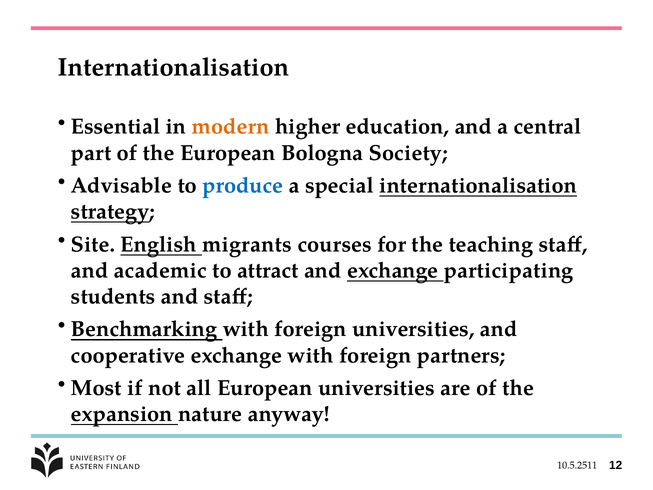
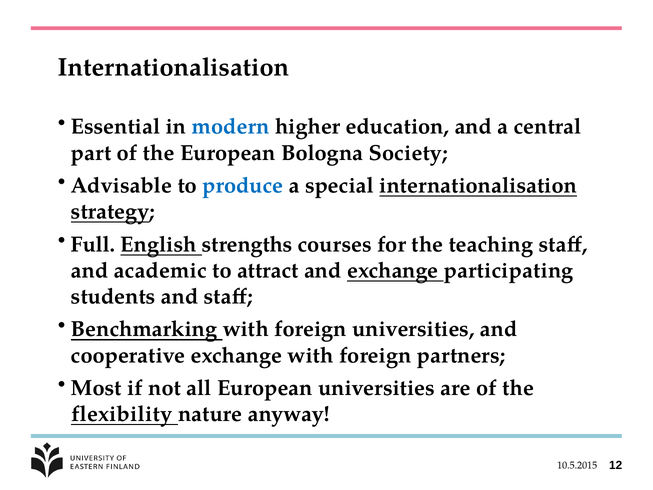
modern colour: orange -> blue (231, 127)
Site: Site -> Full (93, 244)
migrants: migrants -> strengths (247, 244)
expansion: expansion -> flexibility (122, 414)
10.5.2511: 10.5.2511 -> 10.5.2015 (577, 465)
